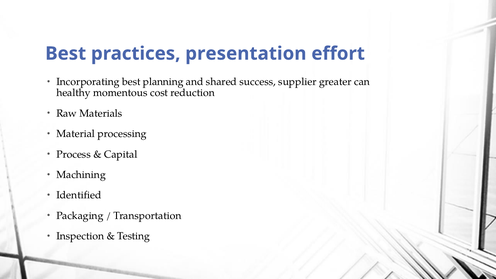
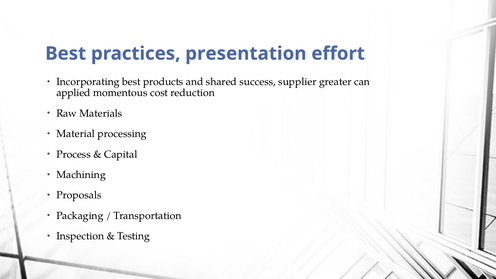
planning: planning -> products (163, 82)
healthy: healthy -> applied (73, 93)
Identified: Identified -> Proposals (79, 195)
